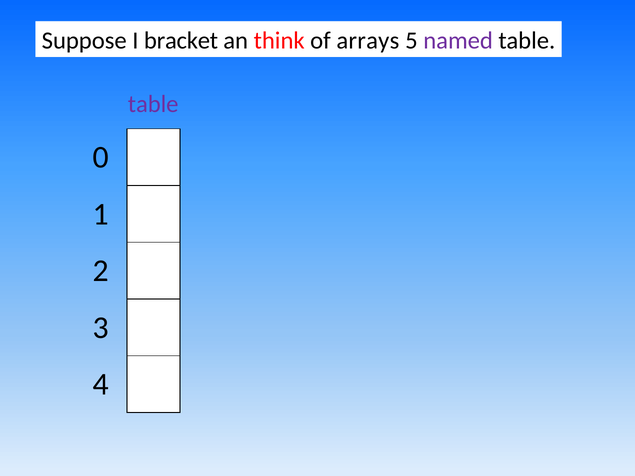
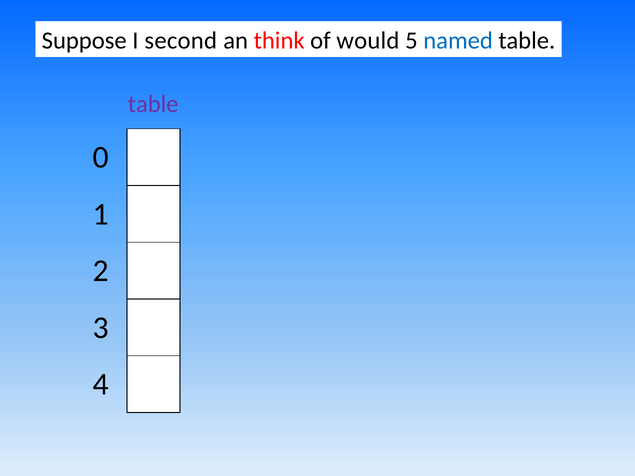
bracket: bracket -> second (181, 41)
arrays: arrays -> would (368, 41)
named colour: purple -> blue (458, 41)
